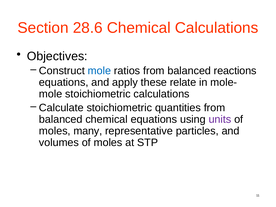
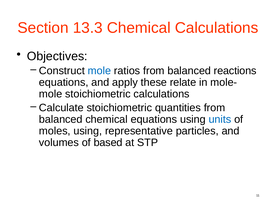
28.6: 28.6 -> 13.3 (88, 28)
units colour: purple -> blue (220, 119)
moles many: many -> using (88, 131)
volumes of moles: moles -> based (108, 143)
